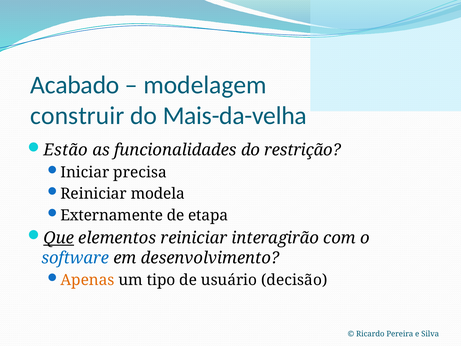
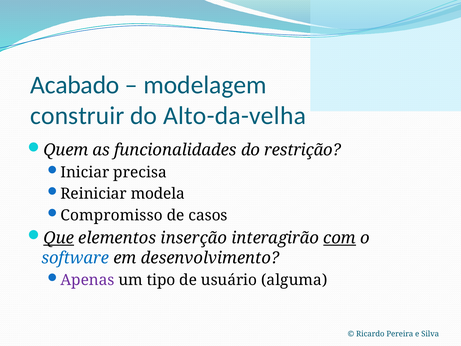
Mais-da-velha: Mais-da-velha -> Alto-da-velha (235, 116)
Estão: Estão -> Quem (66, 150)
Externamente: Externamente -> Compromisso (112, 215)
etapa: etapa -> casos (208, 215)
elementos reiniciar: reiniciar -> inserção (194, 238)
com underline: none -> present (340, 238)
Apenas colour: orange -> purple (87, 280)
decisão: decisão -> alguma (294, 280)
